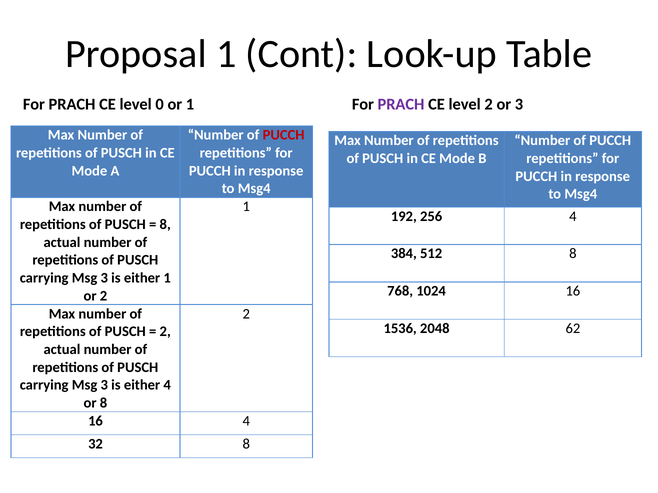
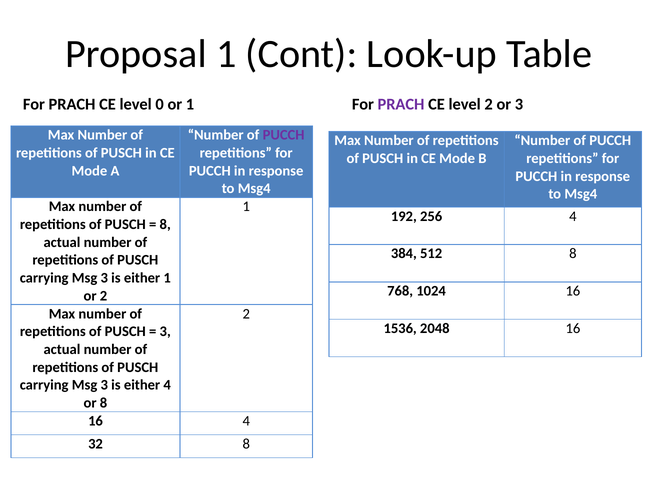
PUCCH colour: red -> purple (284, 135)
2048 62: 62 -> 16 (573, 329)
2: 2 -> 3 (165, 332)
